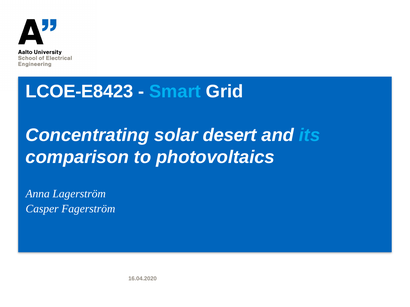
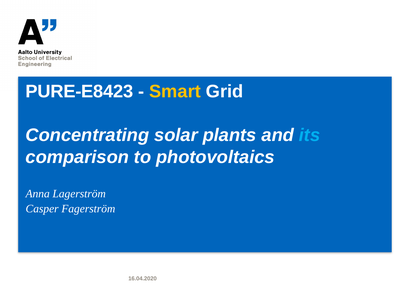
LCOE-E8423: LCOE-E8423 -> PURE-E8423 (79, 92)
Smart colour: light blue -> yellow (175, 92)
desert: desert -> plants (230, 135)
